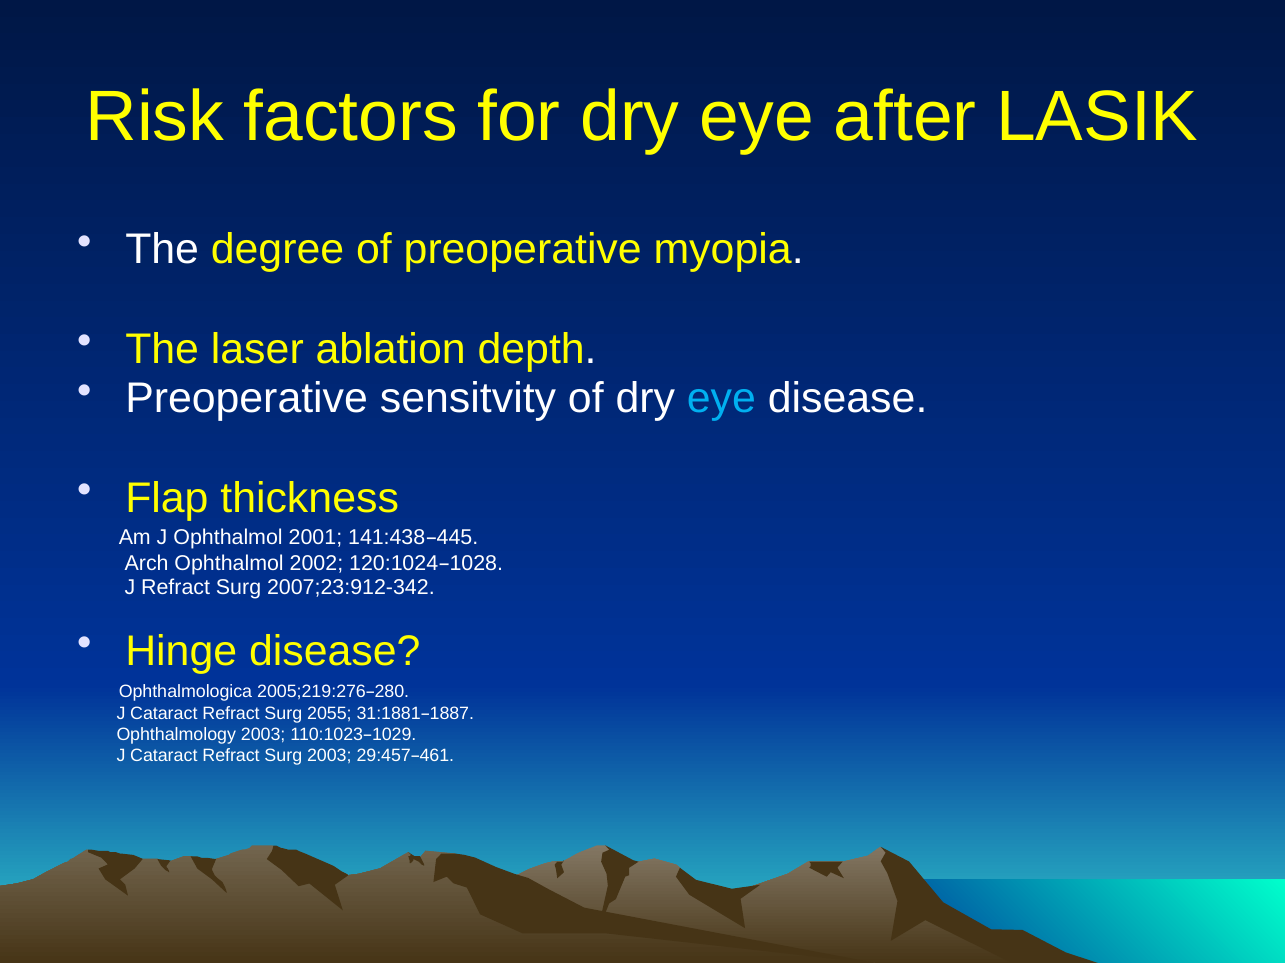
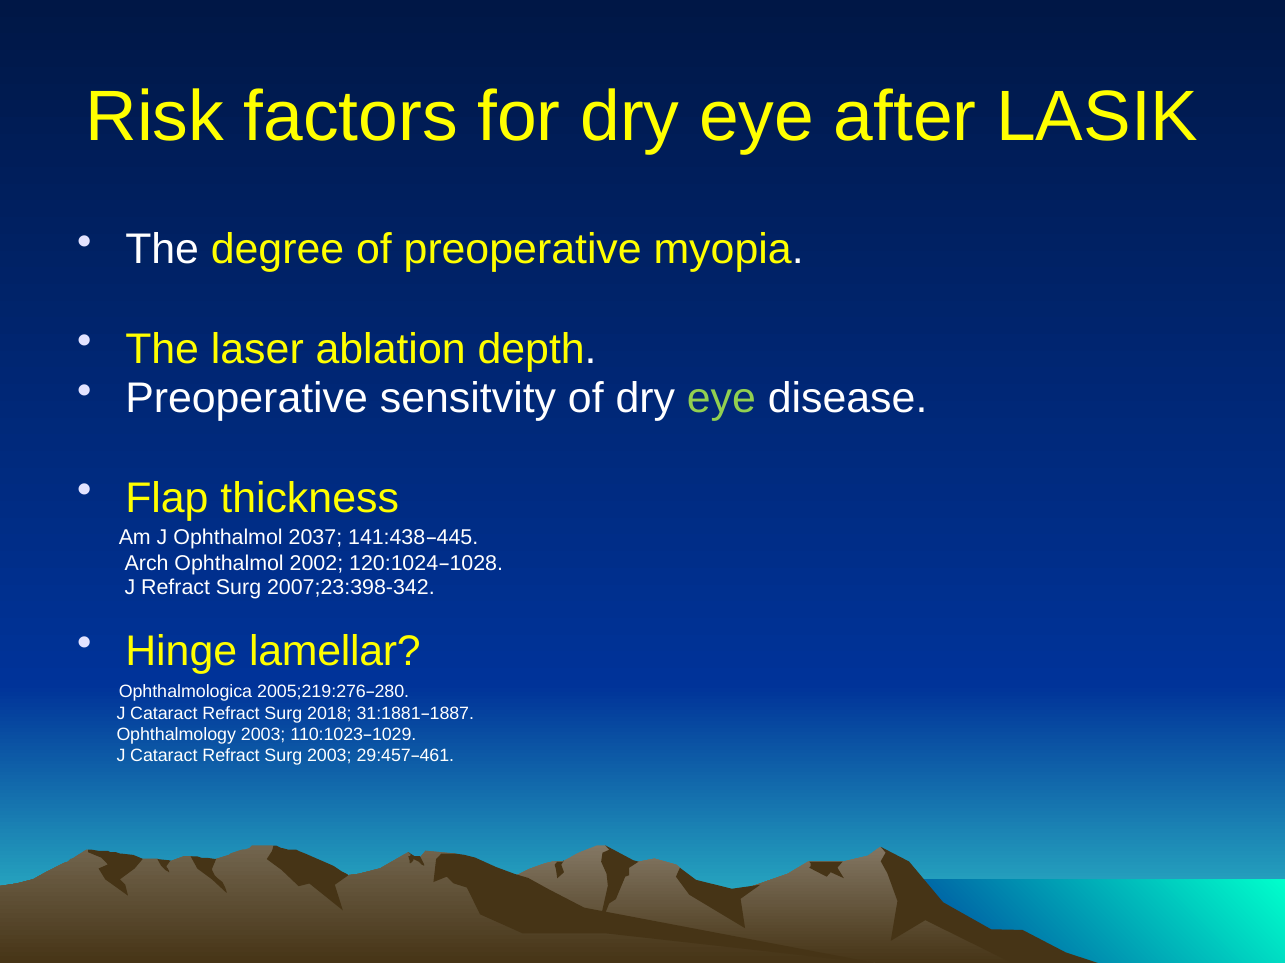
eye colour: light blue -> light green (721, 399)
2001: 2001 -> 2037 (315, 538)
2007;23:912-342: 2007;23:912-342 -> 2007;23:398-342 (351, 588)
Hinge disease: disease -> lamellar (335, 652)
2055: 2055 -> 2018 (329, 714)
